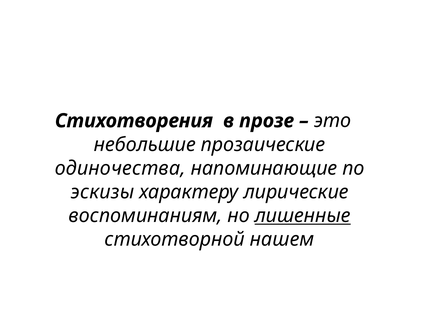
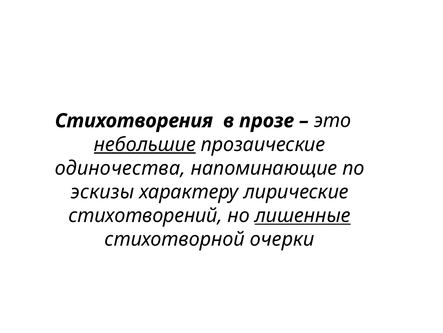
небольшие underline: none -> present (145, 144)
воспоминаниям: воспоминаниям -> стихотворений (145, 215)
нашем: нашем -> очерки (282, 239)
